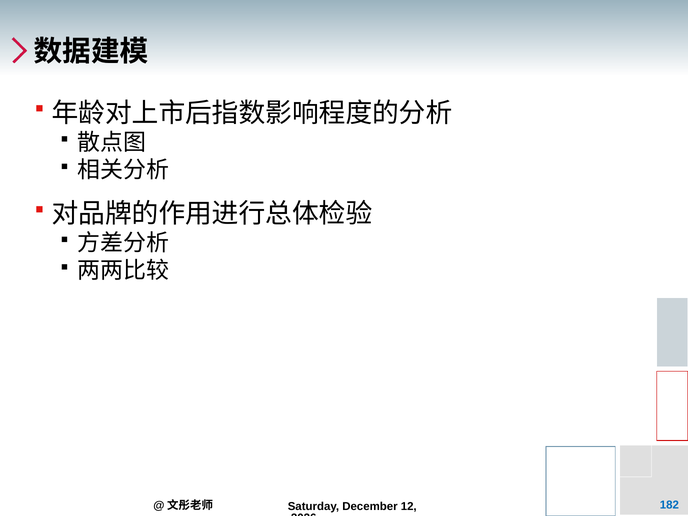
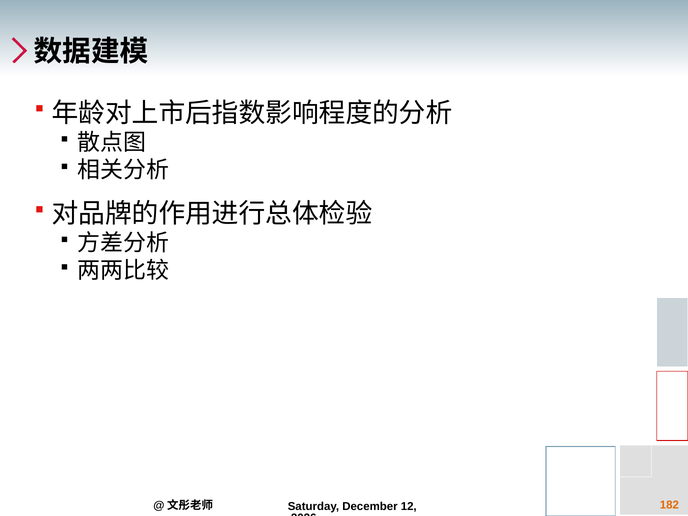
182 colour: blue -> orange (669, 505)
